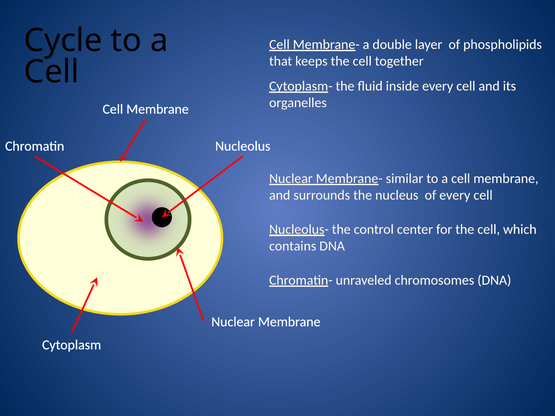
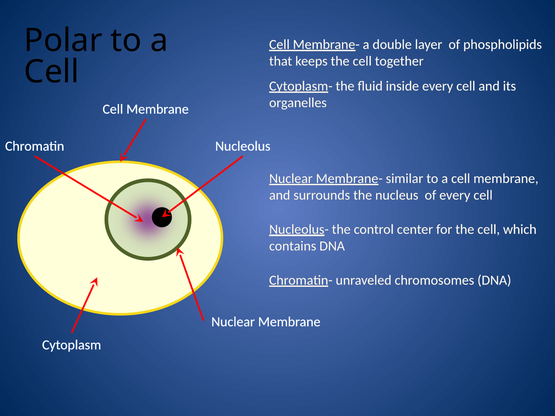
Cycle: Cycle -> Polar (63, 41)
